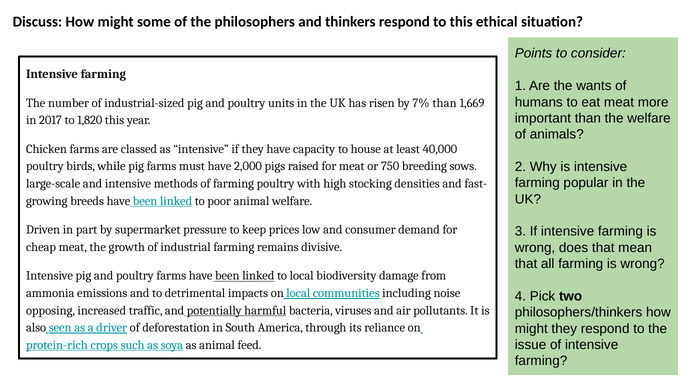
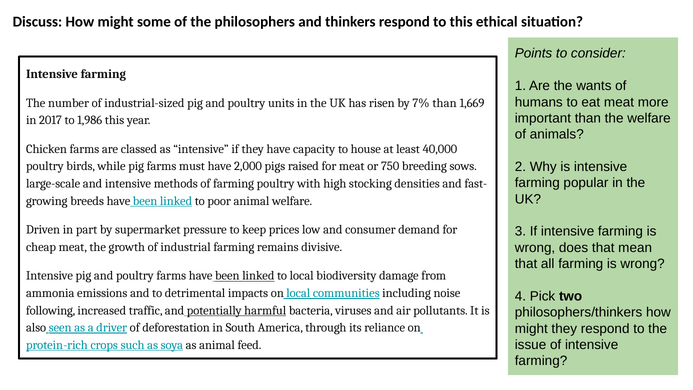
1,820: 1,820 -> 1,986 (90, 120)
opposing: opposing -> following (51, 310)
